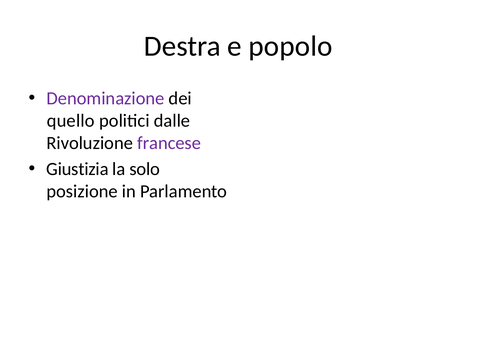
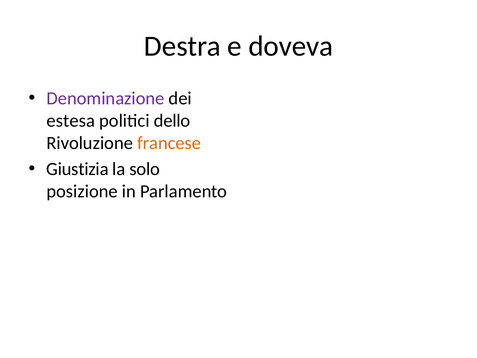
popolo: popolo -> doveva (291, 46)
quello: quello -> estesa (71, 121)
dalle: dalle -> dello (172, 121)
francese colour: purple -> orange (169, 143)
